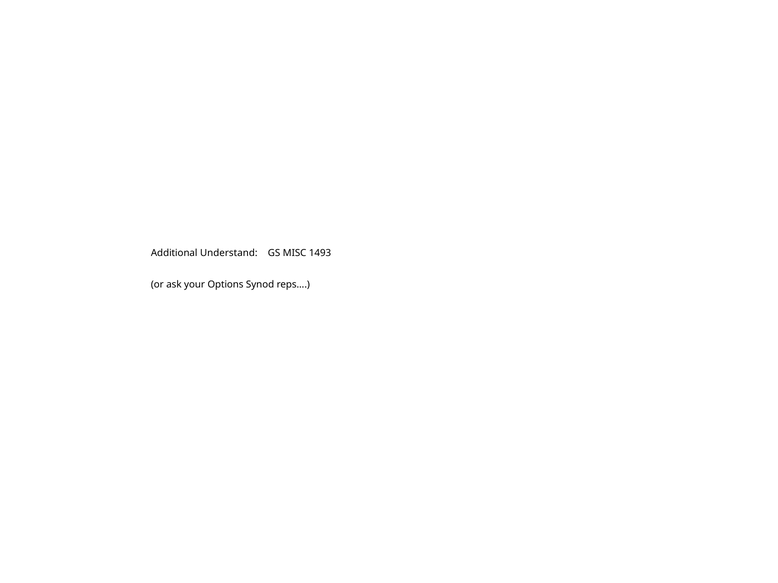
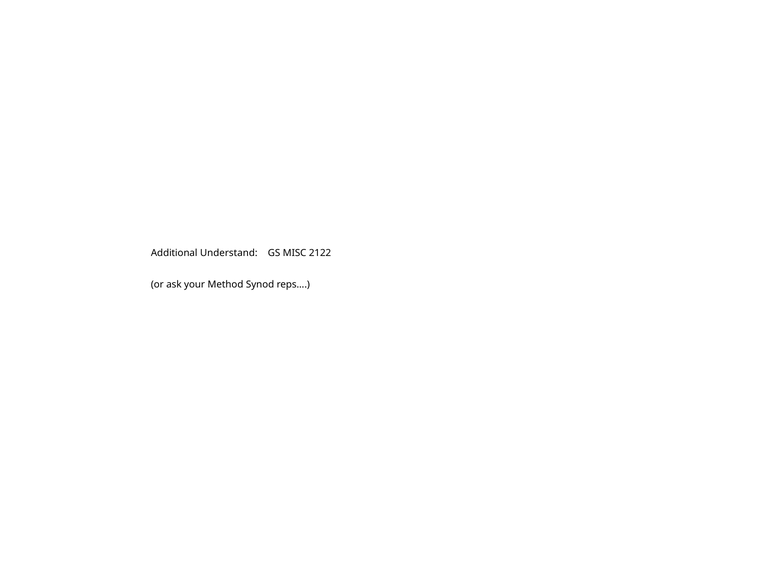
1493: 1493 -> 2122 (320, 253)
Options: Options -> Method (225, 285)
